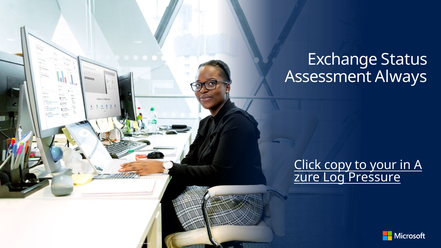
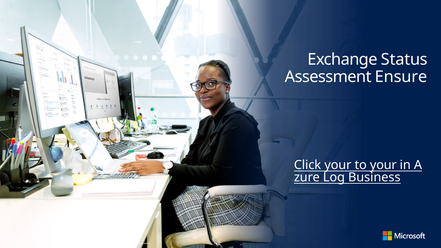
Always: Always -> Ensure (401, 77)
Click copy: copy -> your (338, 165)
Pressure: Pressure -> Business (374, 177)
